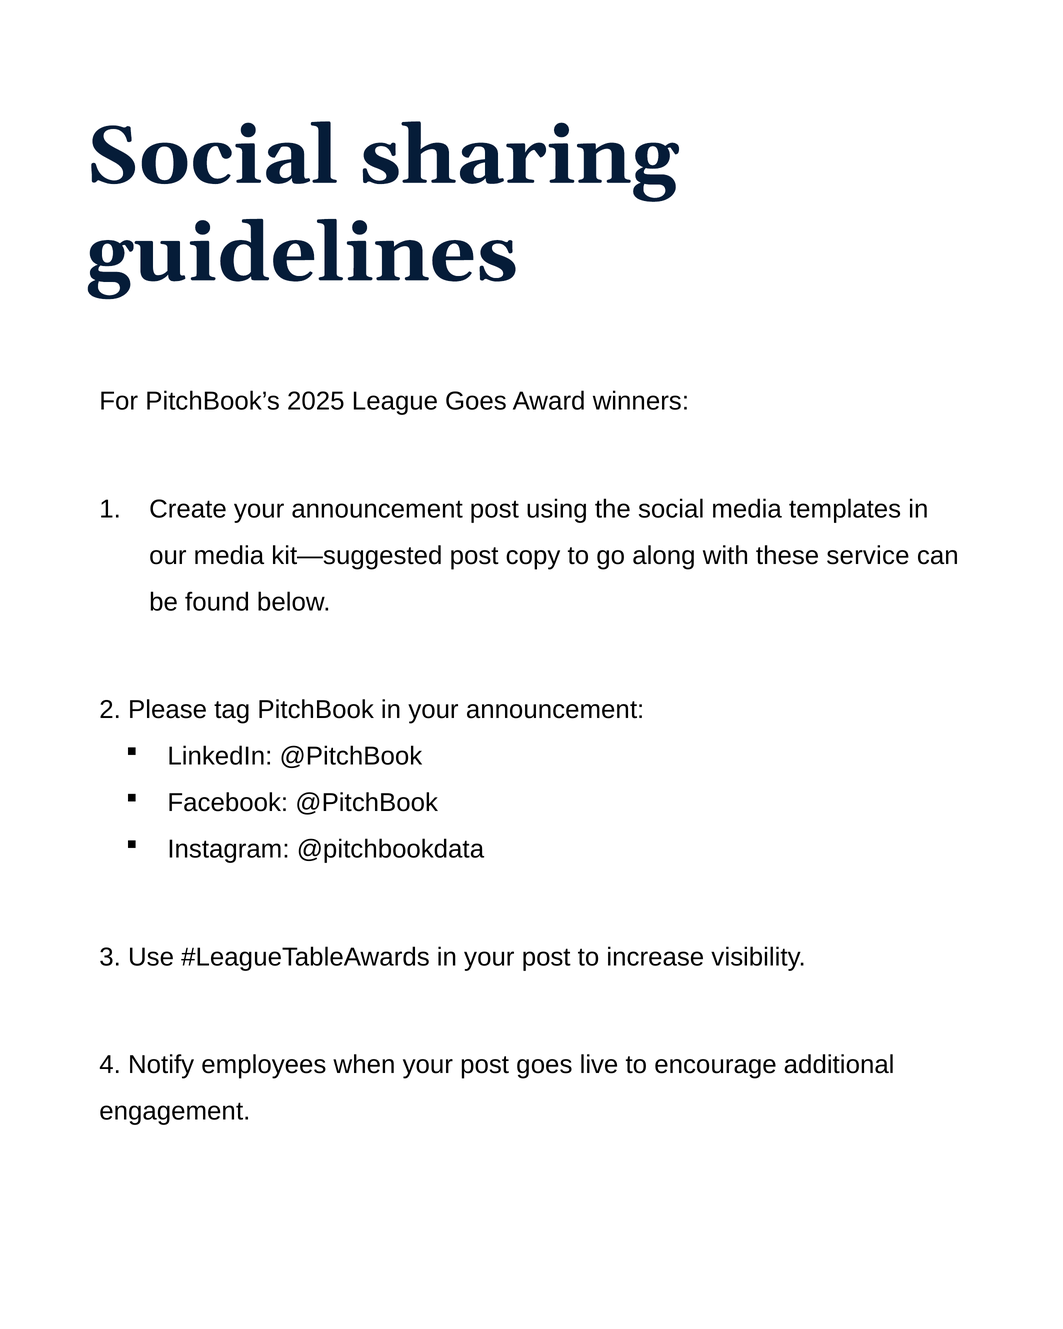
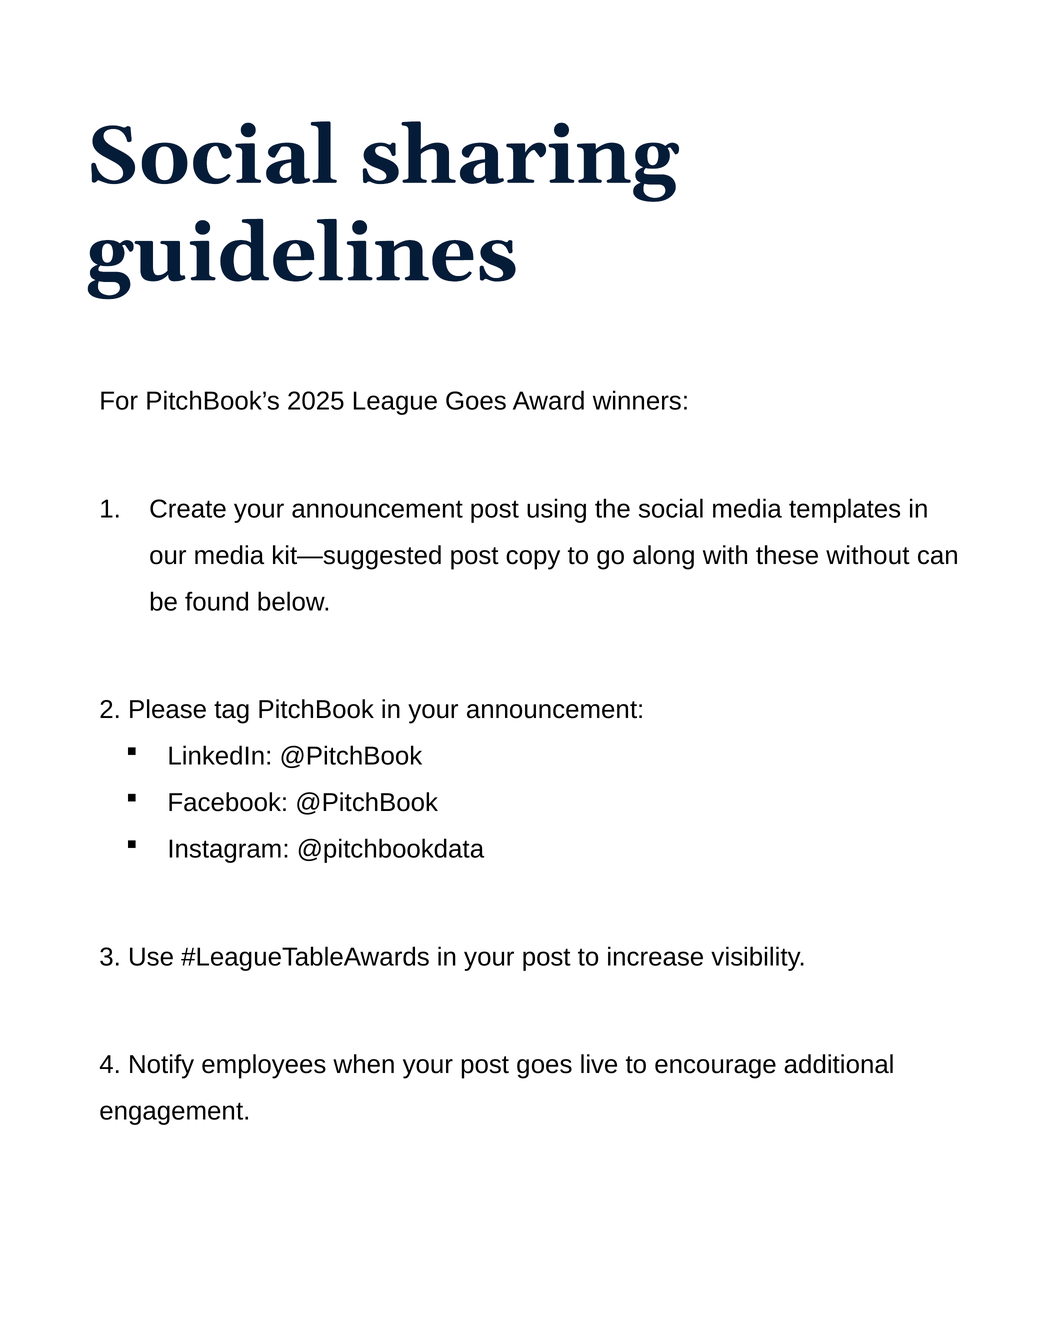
service: service -> without (868, 555)
